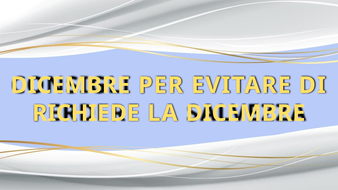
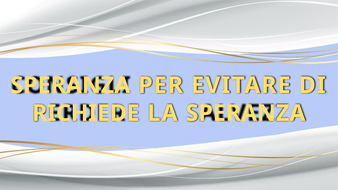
DICEMBRE: DICEMBRE -> SPERANZA (70, 85)
LA DICEMBRE: DICEMBRE -> SPERANZA (246, 113)
